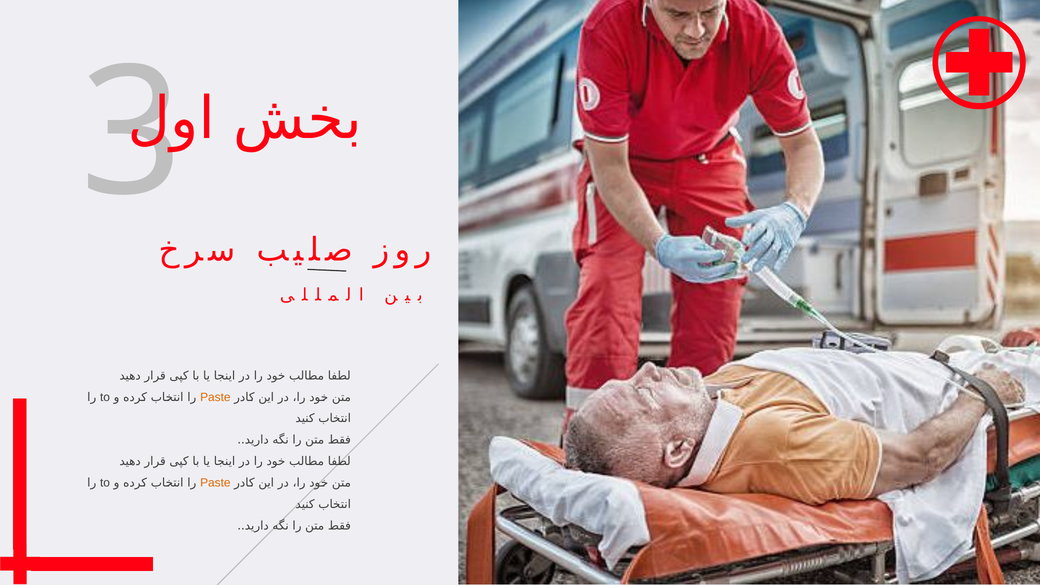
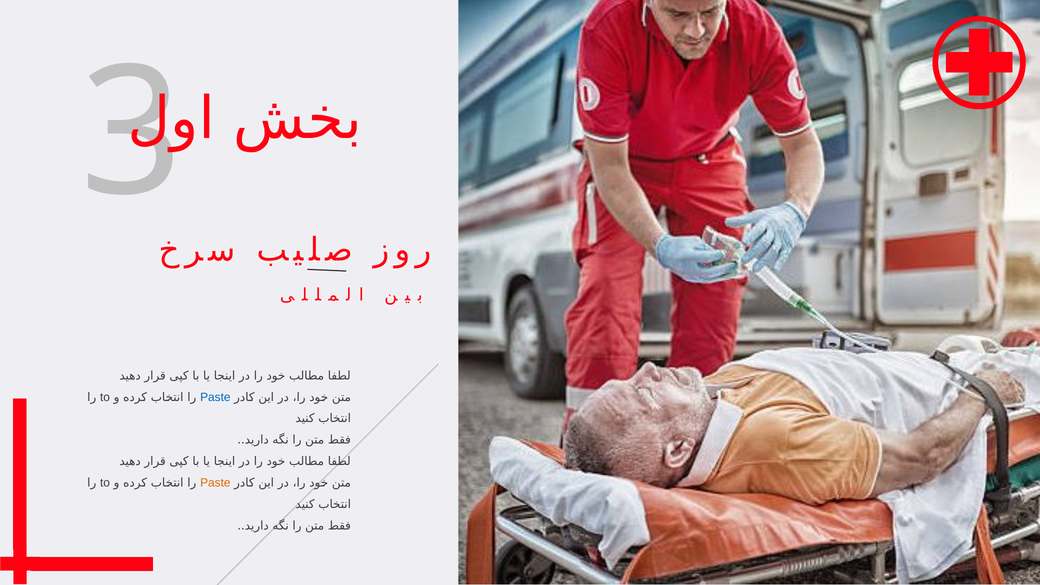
Paste colour: orange -> blue (215, 397)
